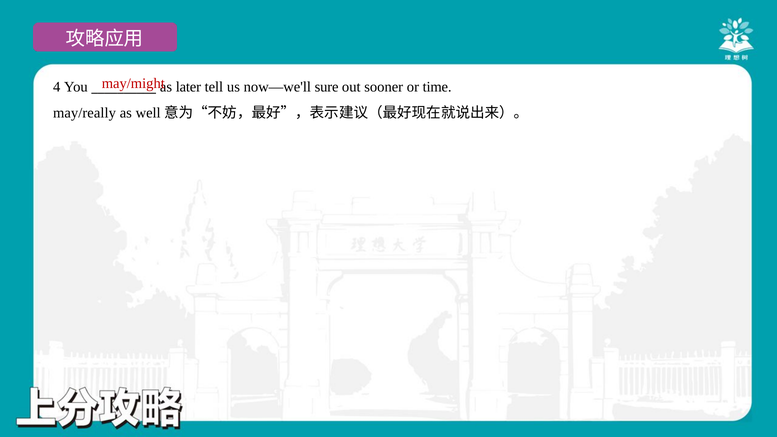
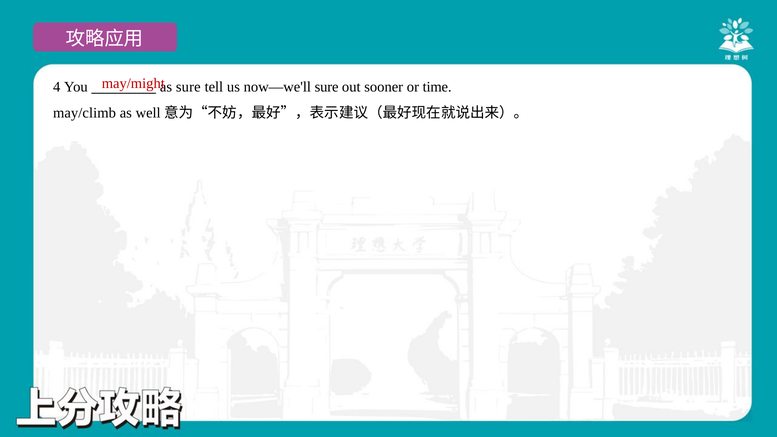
as later: later -> sure (188, 87)
may/really: may/really -> may/climb (84, 113)
